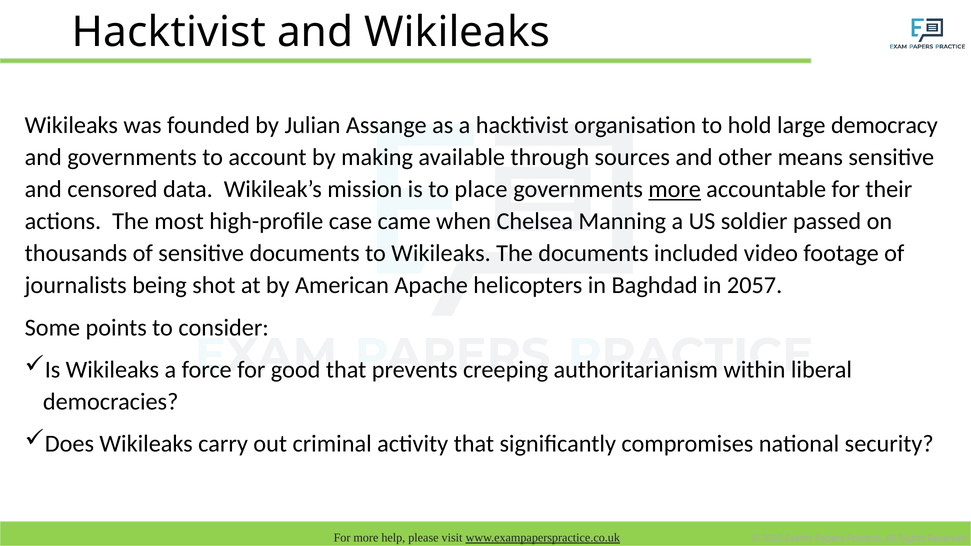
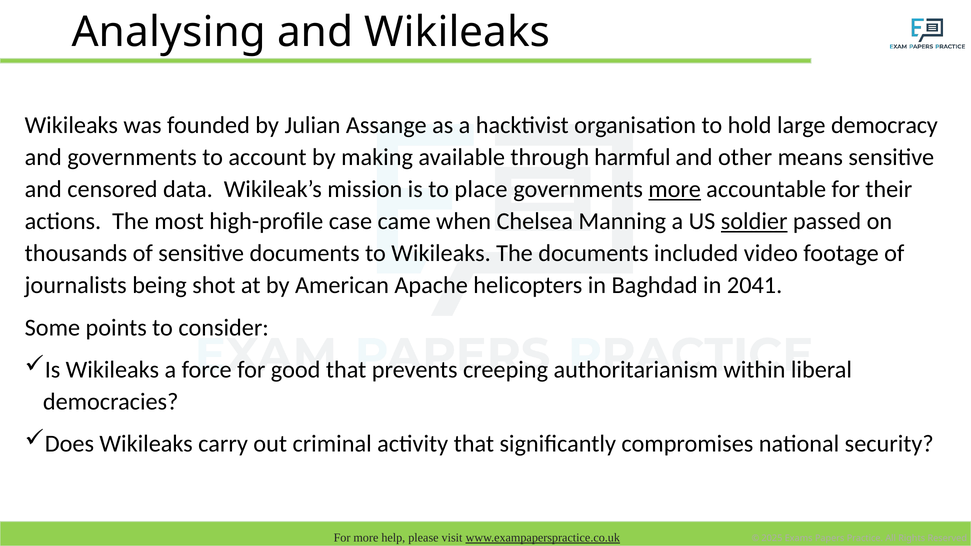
Hacktivist: Hacktivist -> Analysing (169, 32)
sources: sources -> harmful (632, 157)
soldier underline: none -> present (754, 221)
2057: 2057 -> 2041 (755, 286)
